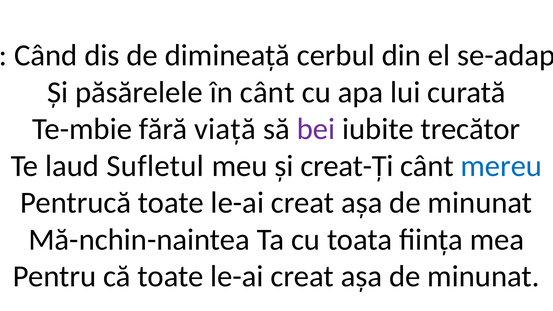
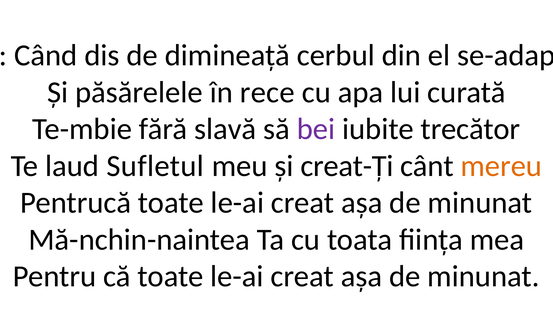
în cânt: cânt -> rece (267, 92)
viață: viață -> slavă (225, 129)
mereu colour: blue -> orange (501, 166)
